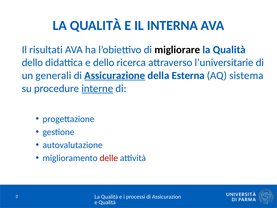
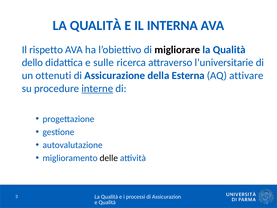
risultati: risultati -> rispetto (46, 50)
e dello: dello -> sulle (104, 63)
generali: generali -> ottenuti (53, 75)
Assicurazione underline: present -> none (115, 75)
sistema: sistema -> attivare (246, 75)
delle colour: red -> black (109, 158)
